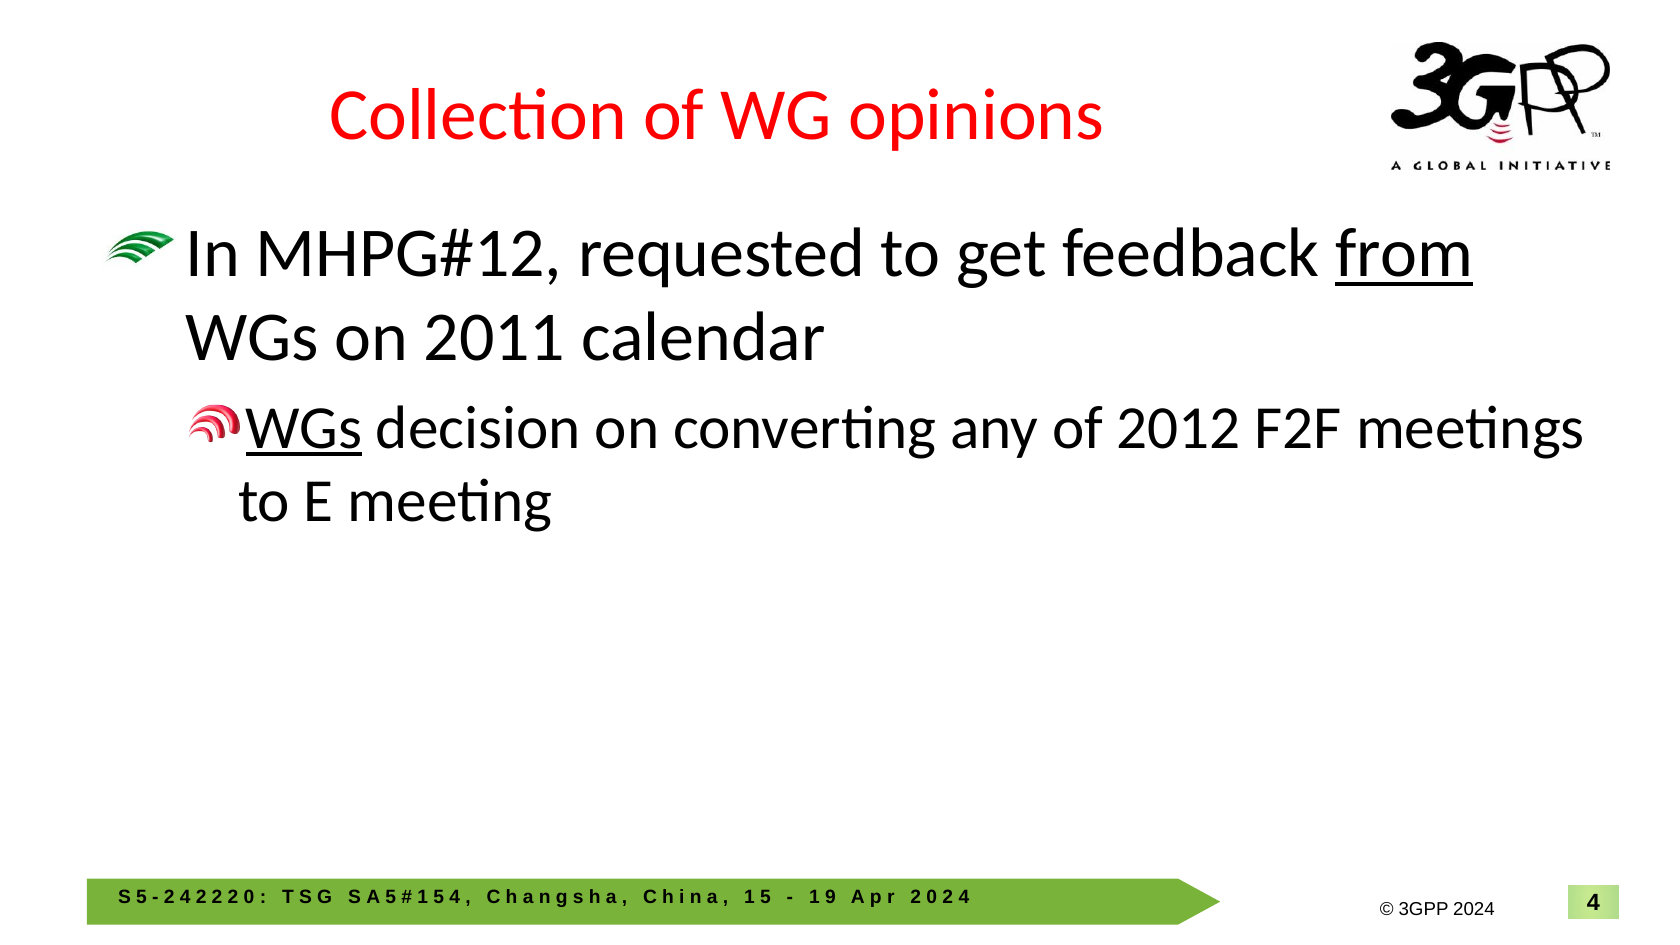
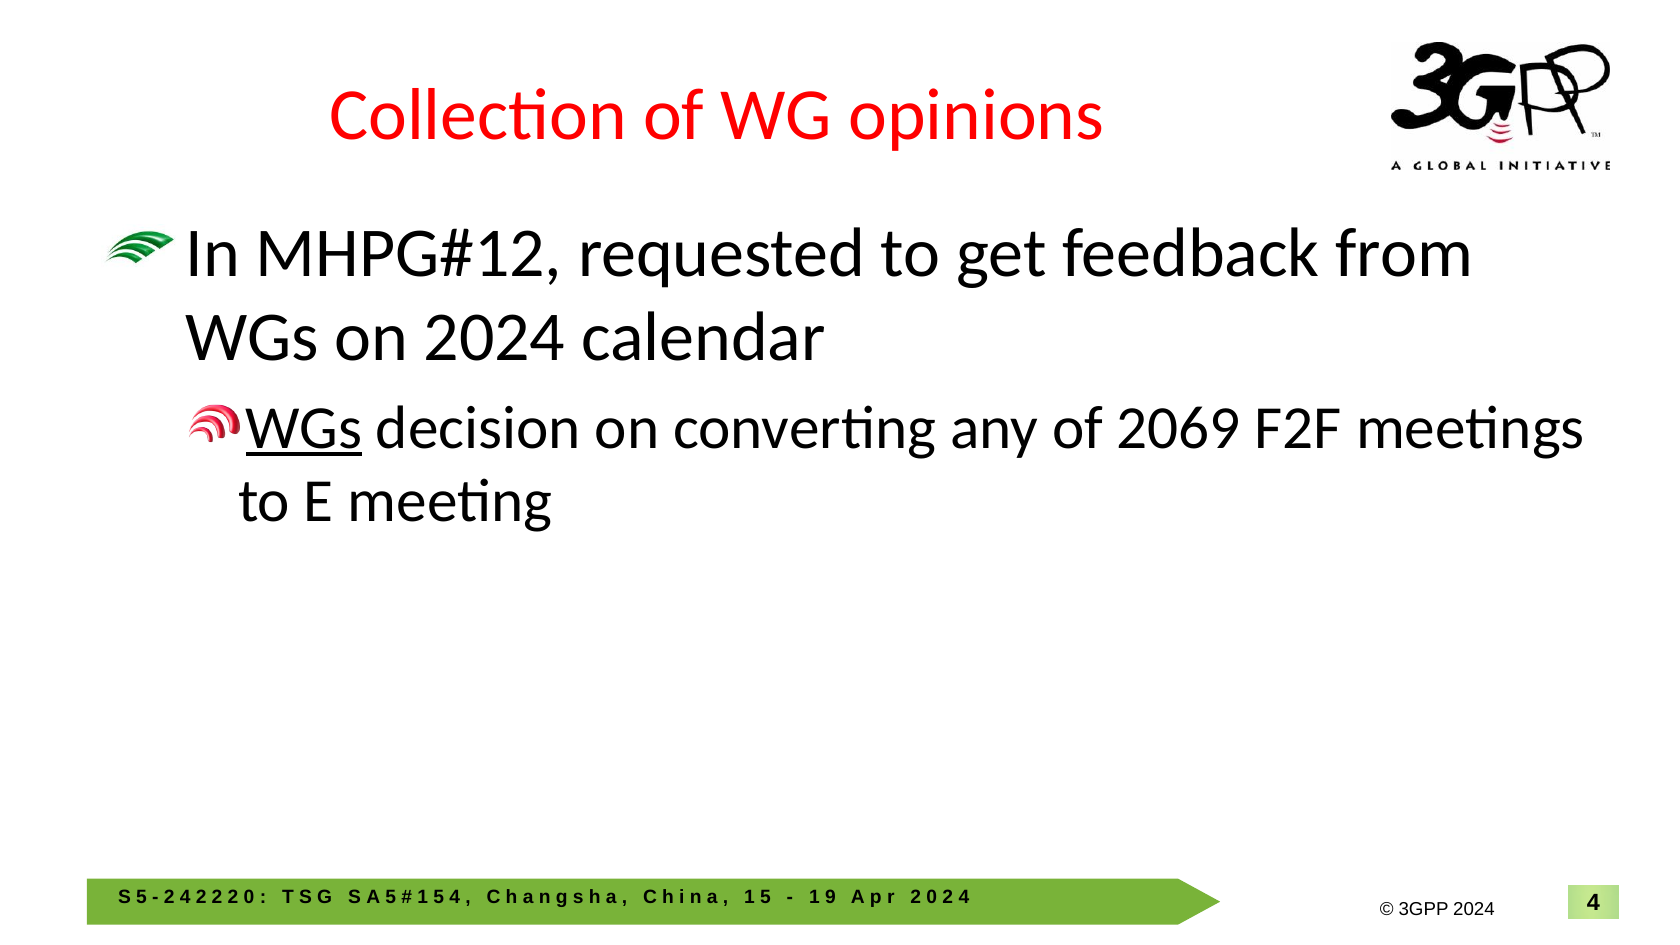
from underline: present -> none (1404, 254)
on 2011: 2011 -> 2024 (495, 338)
of 2012: 2012 -> 2069 (1179, 428)
